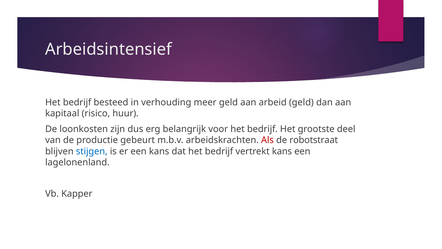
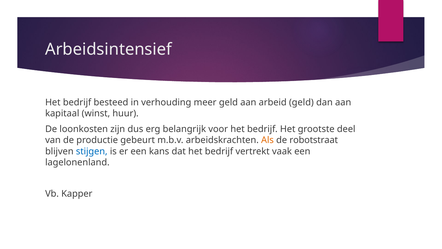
risico: risico -> winst (96, 113)
Als colour: red -> orange (267, 140)
vertrekt kans: kans -> vaak (282, 151)
